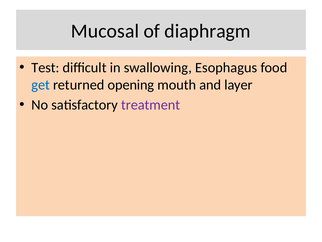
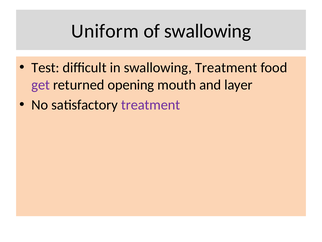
Mucosal: Mucosal -> Uniform (105, 31)
of diaphragm: diaphragm -> swallowing (208, 31)
swallowing Esophagus: Esophagus -> Treatment (226, 68)
get colour: blue -> purple (41, 85)
